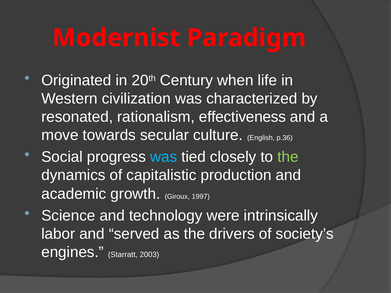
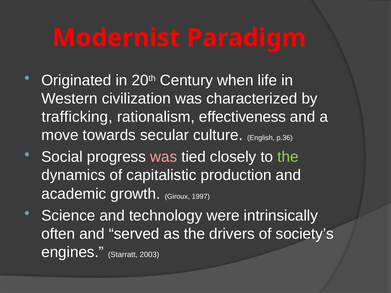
resonated: resonated -> trafficking (77, 117)
was colour: light blue -> pink (164, 157)
labor: labor -> often (58, 234)
